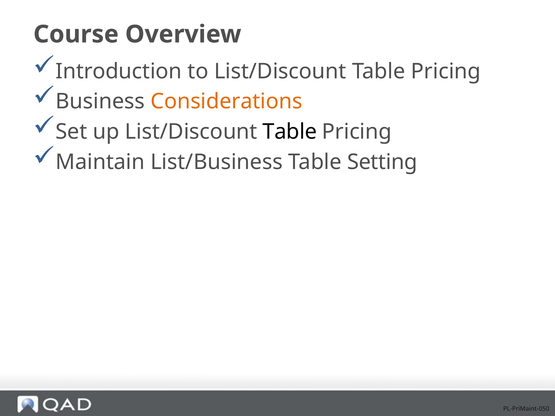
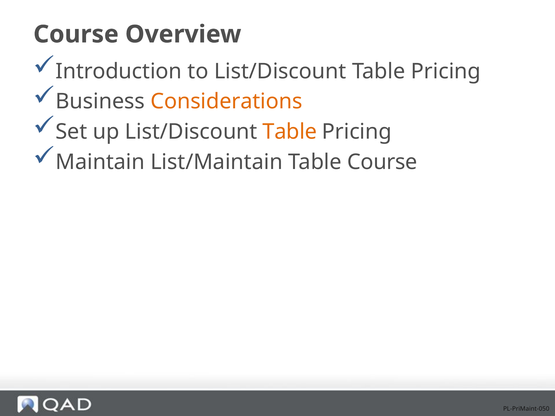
Table colour: black -> orange (290, 132)
List/Business: List/Business -> List/Maintain (217, 162)
Table Setting: Setting -> Course (382, 162)
